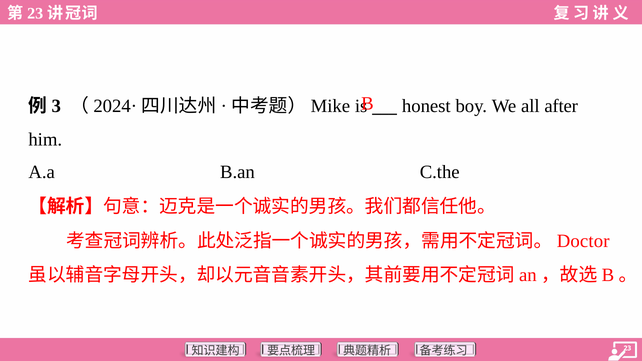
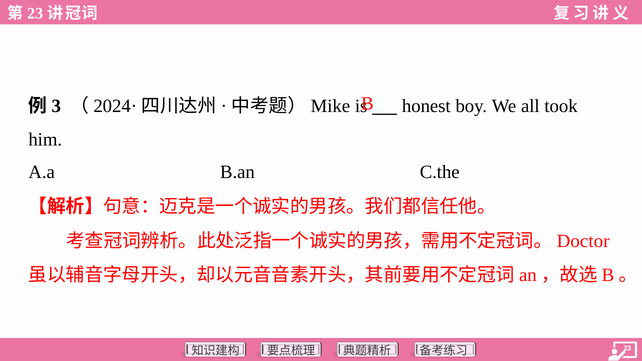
after: after -> took (561, 106)
